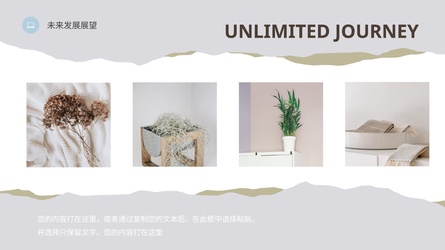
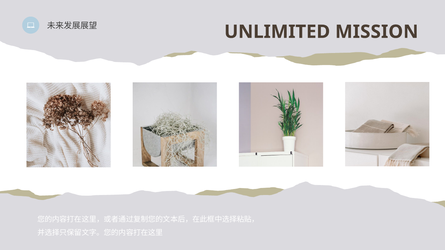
JOURNEY: JOURNEY -> MISSION (377, 32)
